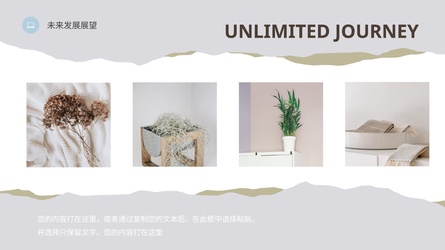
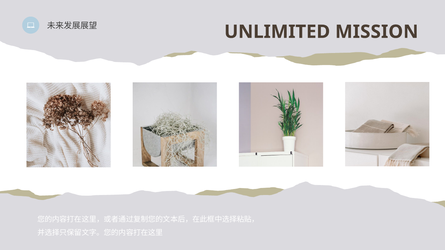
JOURNEY: JOURNEY -> MISSION (377, 32)
